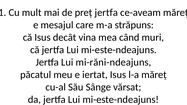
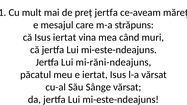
Isus decât: decât -> iertat (65, 37)
l-a măreț: măreț -> vărsat (154, 75)
